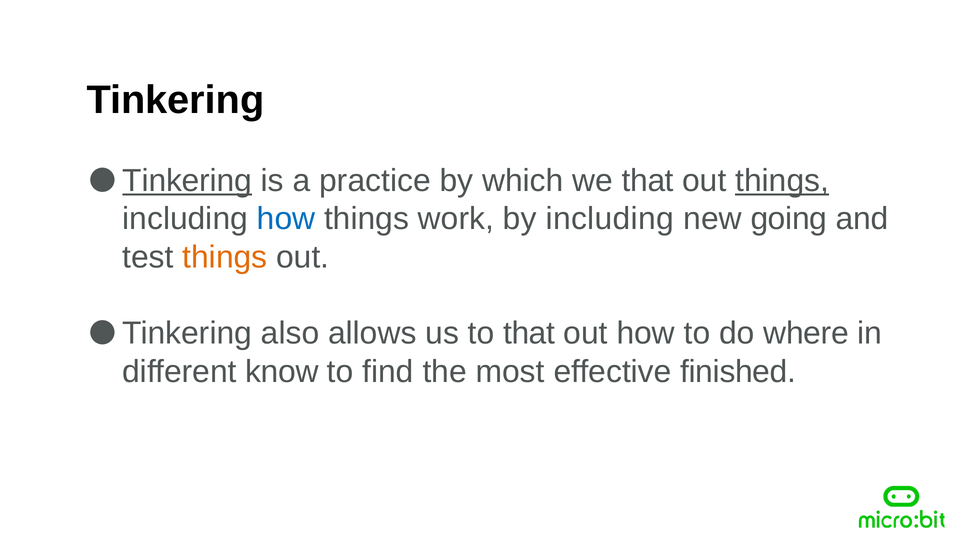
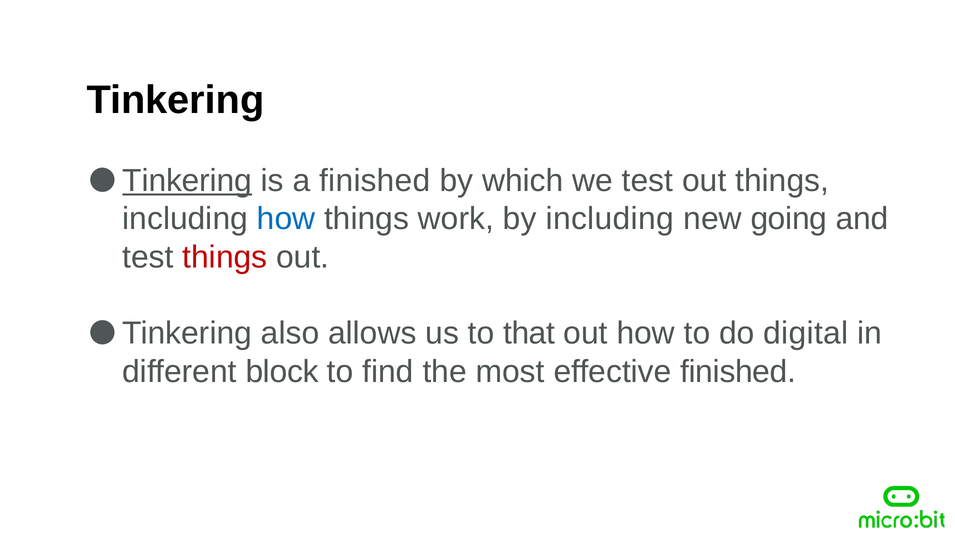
a practice: practice -> finished (375, 181)
we that: that -> test (648, 181)
things underline: present -> none (782, 181)
things colour: orange -> red (225, 257)
where: where -> digital (806, 334)
know: know -> block (282, 372)
